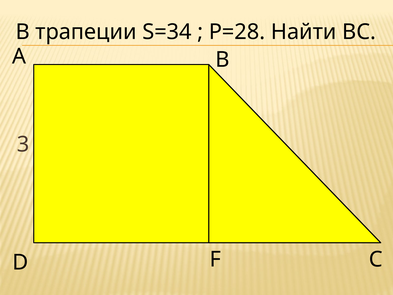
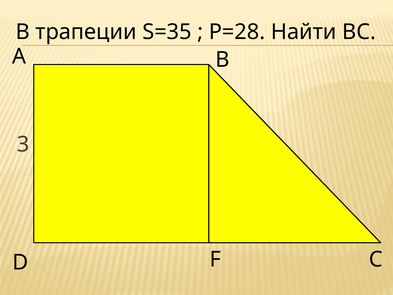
S=34: S=34 -> S=35 (167, 32)
